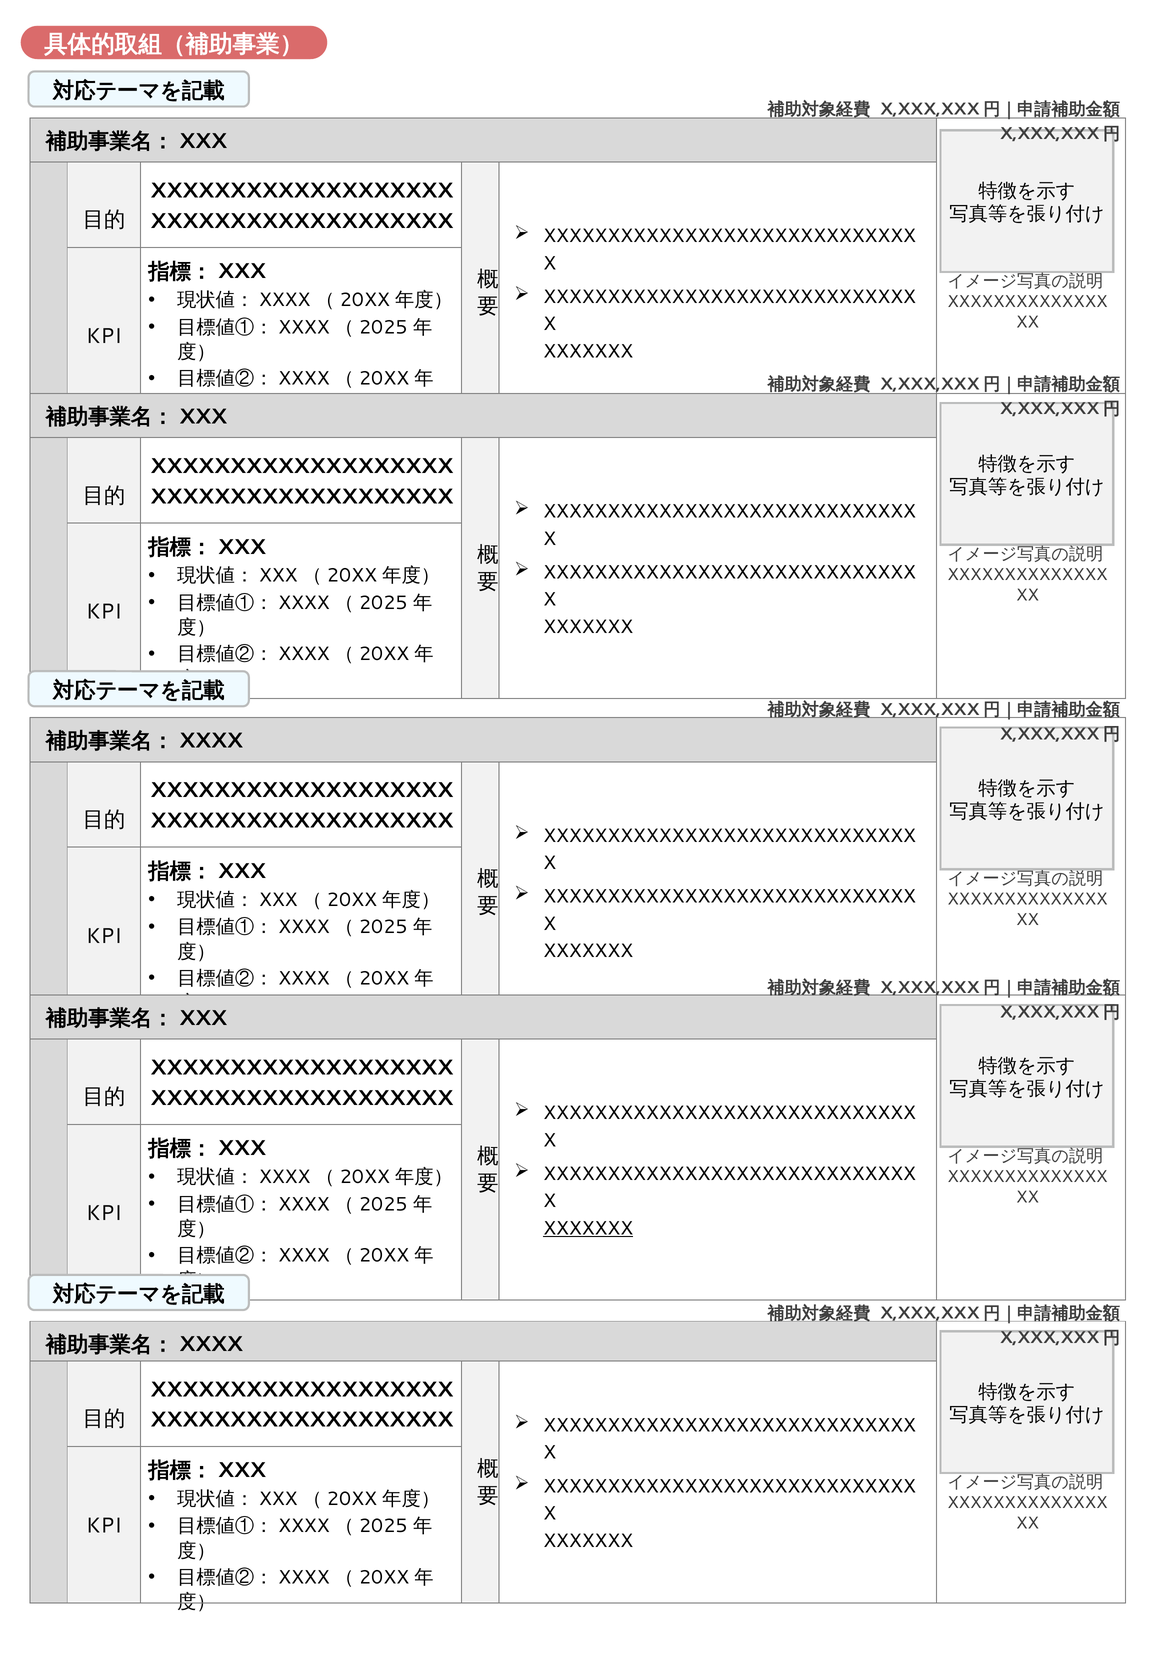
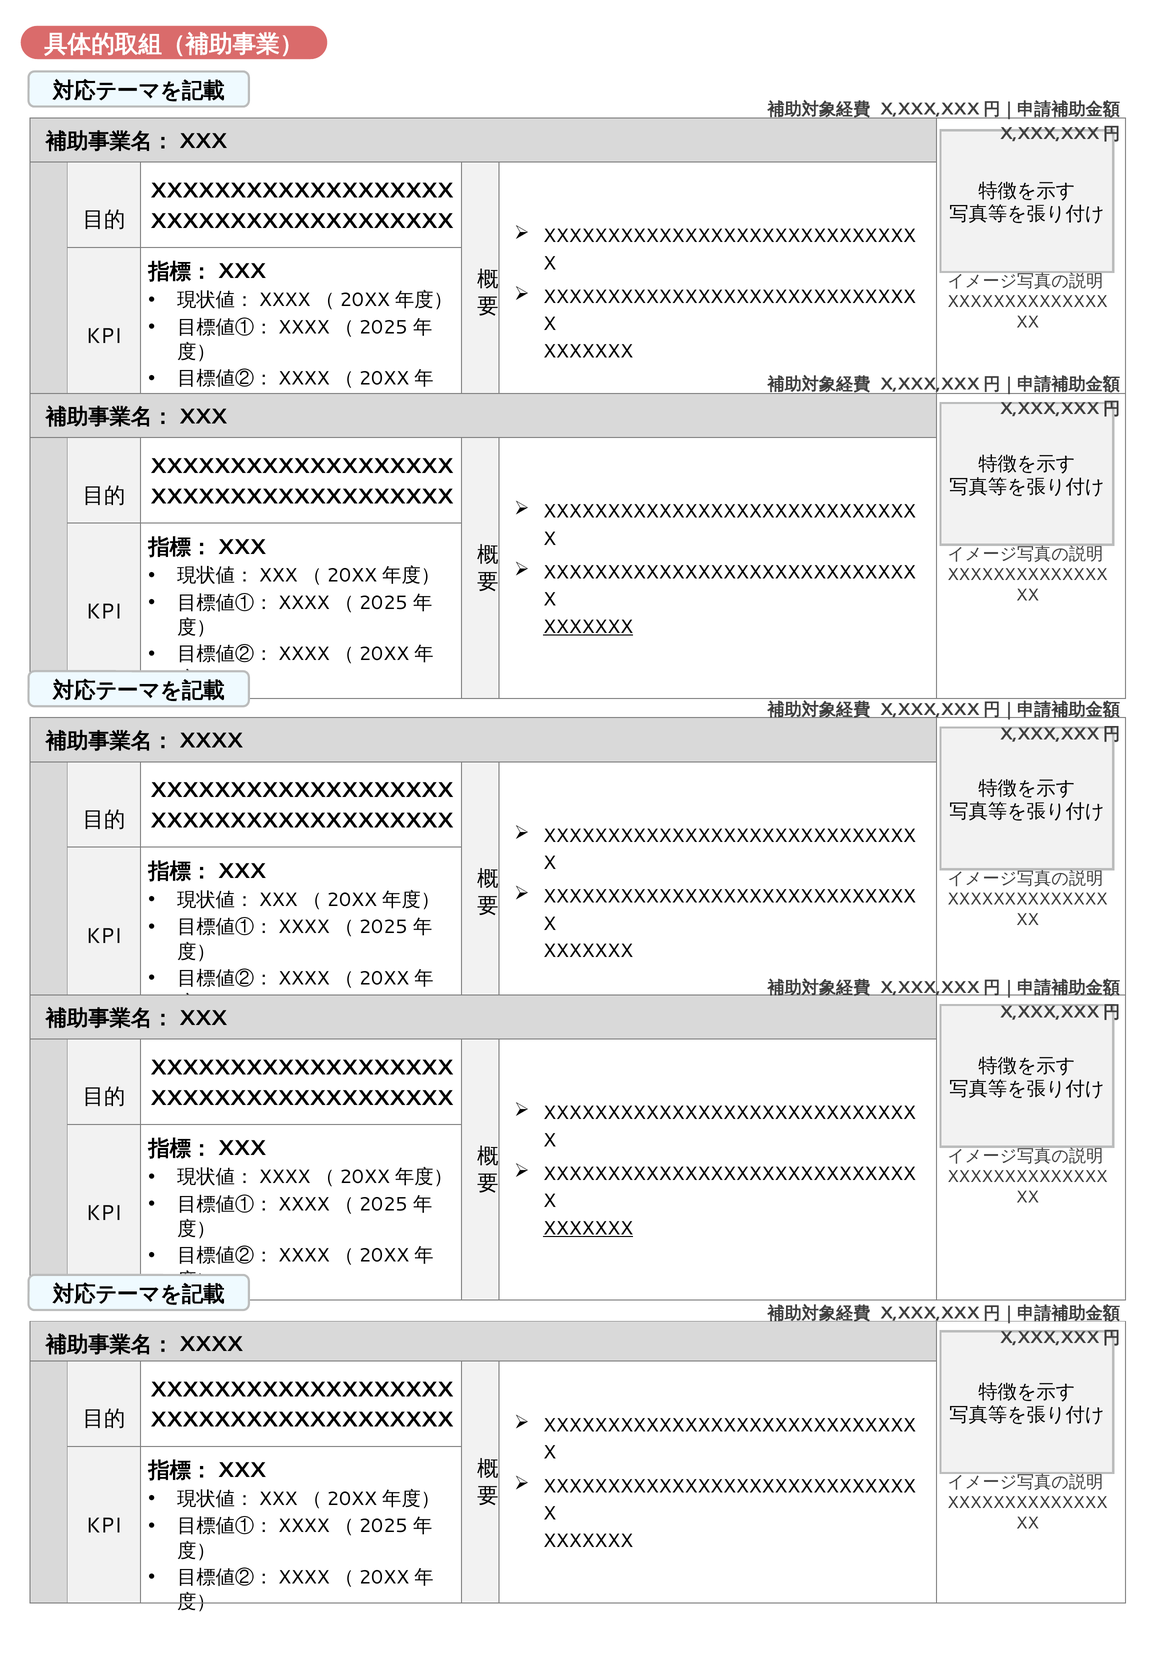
XXXXXXX underline: none -> present (588, 627)
